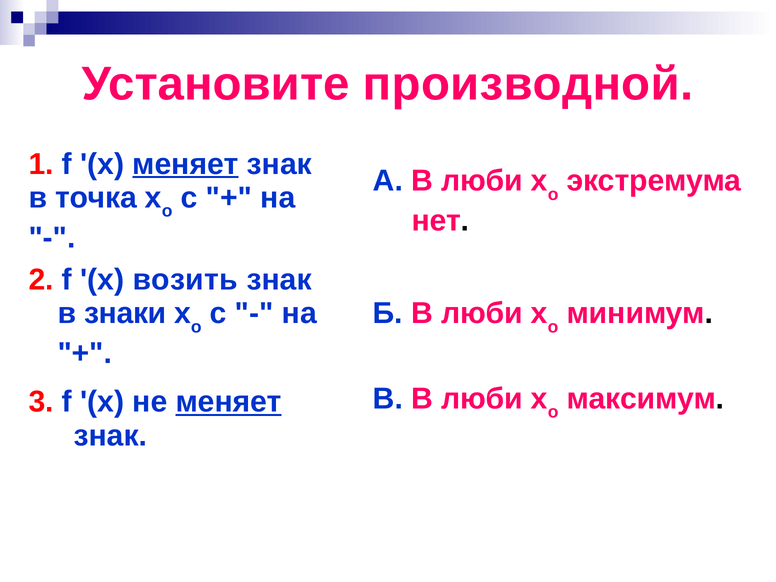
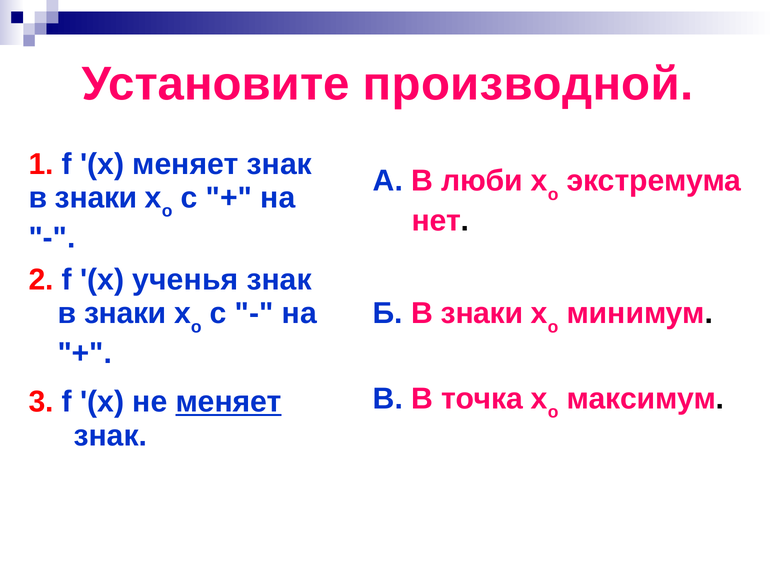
меняет underline: present -> none (186, 164)
точка: точка -> знаки (96, 198)
возить: возить -> ученья (185, 280)
Б В люби: люби -> знаки (482, 314)
В В люби: люби -> точка (482, 399)
